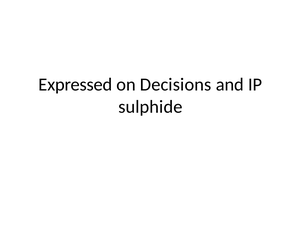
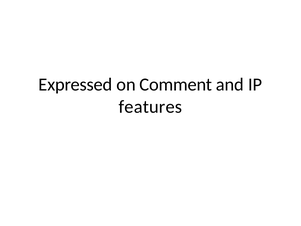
Decisions: Decisions -> Comment (176, 85)
sulphide: sulphide -> features (150, 107)
